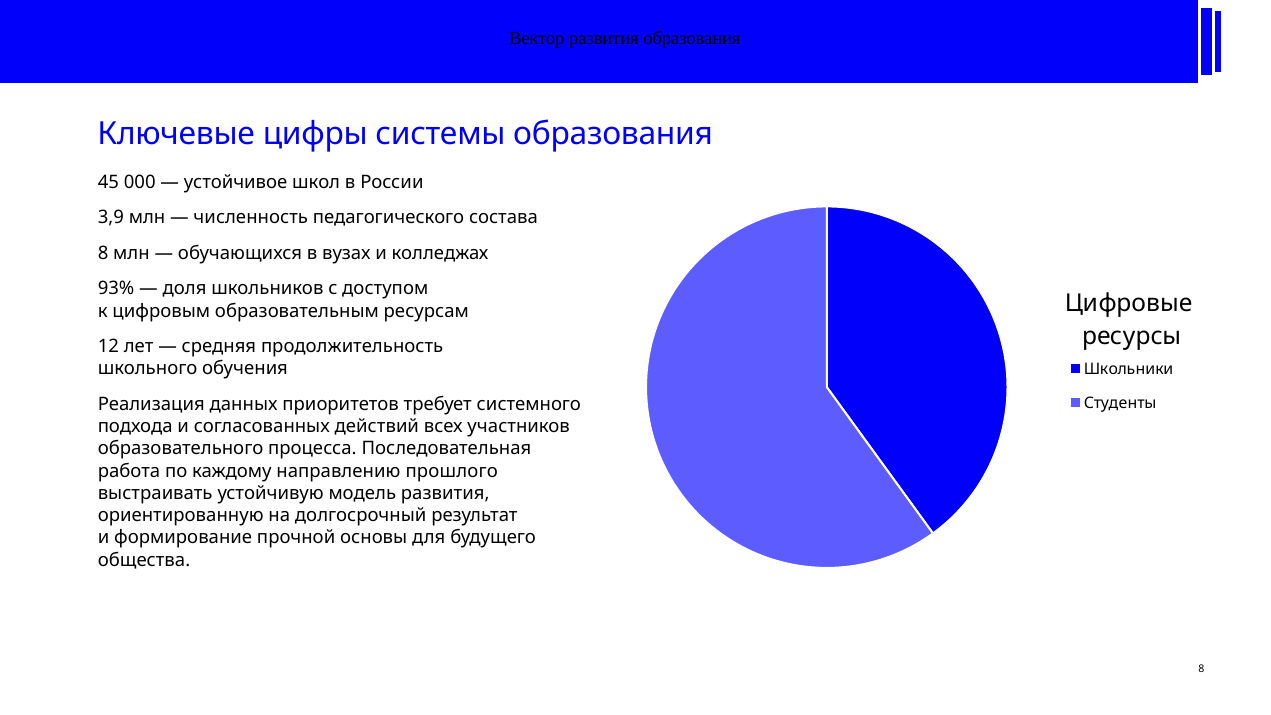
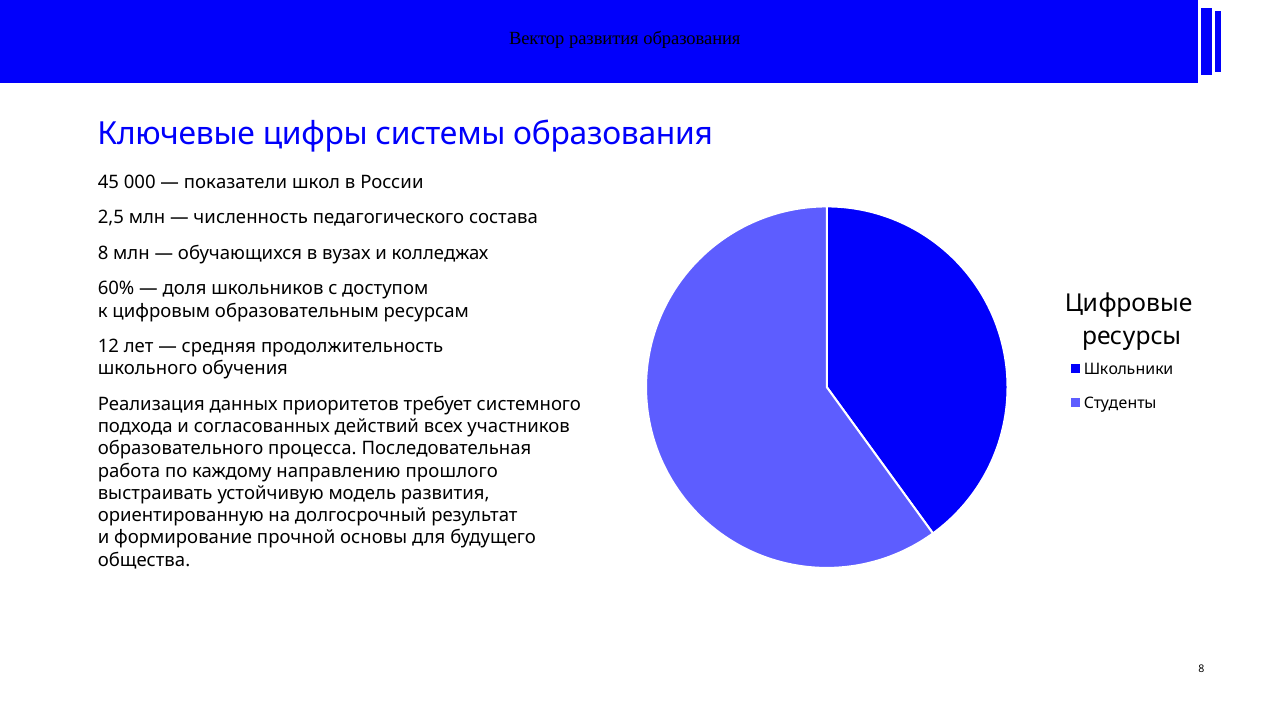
устойчивое: устойчивое -> показатели (235, 182)
3,9: 3,9 -> 2,5 (111, 218)
93%: 93% -> 60% (116, 289)
